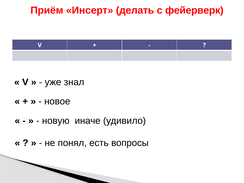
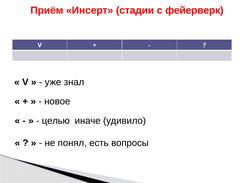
делать: делать -> стадии (135, 10)
новую: новую -> целью (56, 121)
